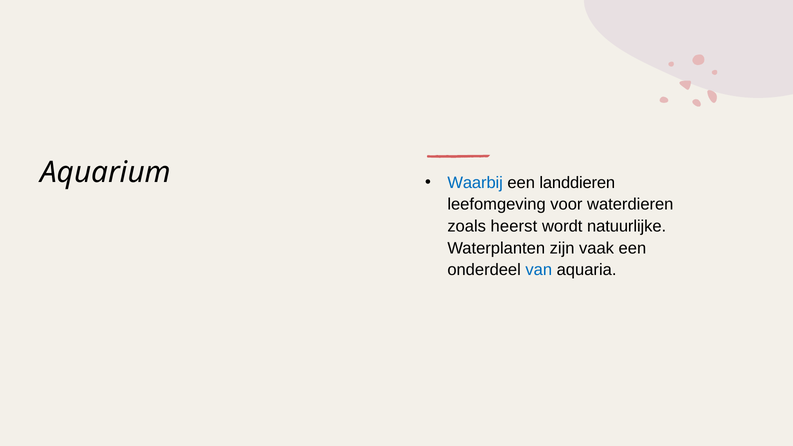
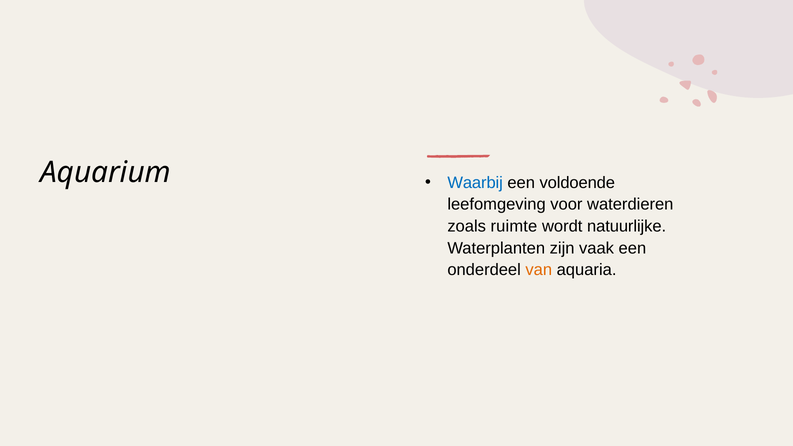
landdieren: landdieren -> voldoende (577, 183)
heerst: heerst -> ruimte (514, 226)
van colour: blue -> orange (539, 270)
